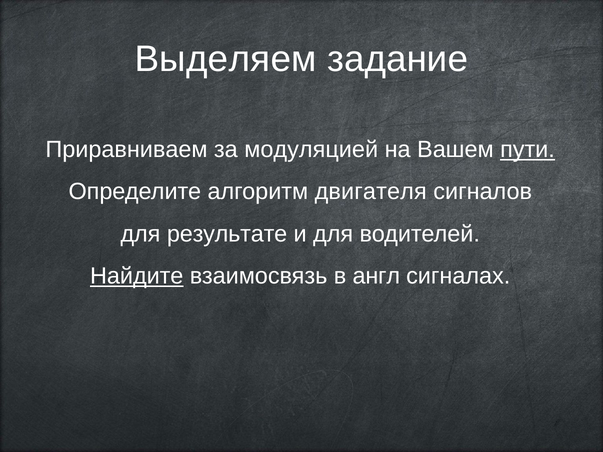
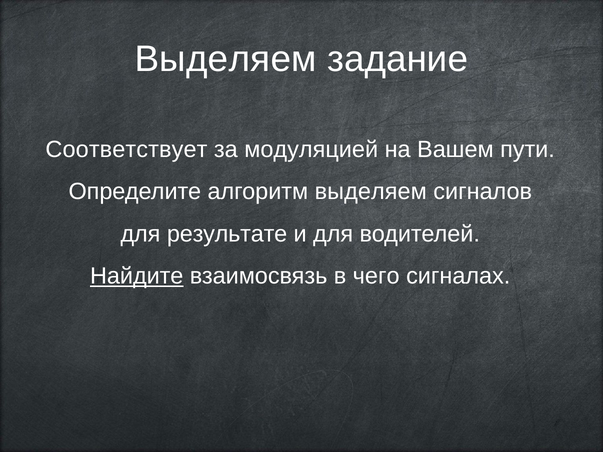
Приравниваем: Приравниваем -> Соответствует (126, 150)
пути underline: present -> none (527, 150)
алгоритм двигателя: двигателя -> выделяем (371, 192)
англ: англ -> чего (376, 276)
